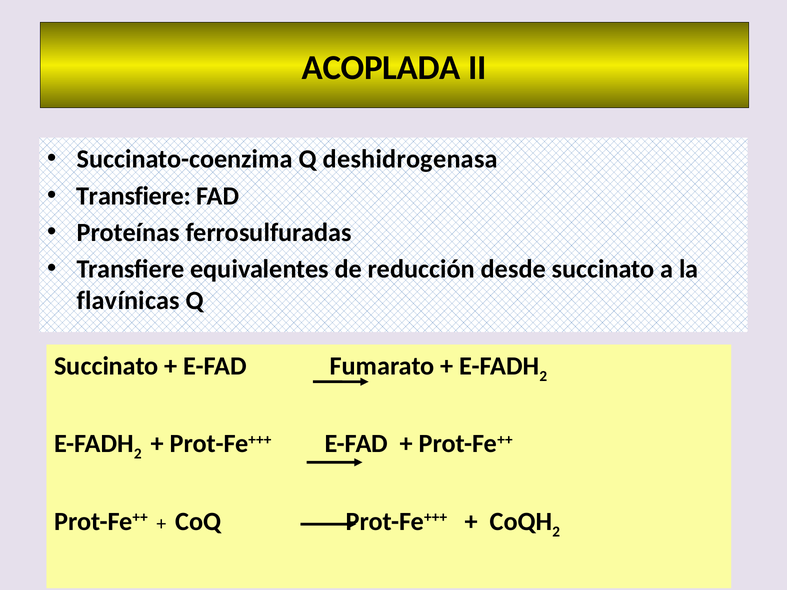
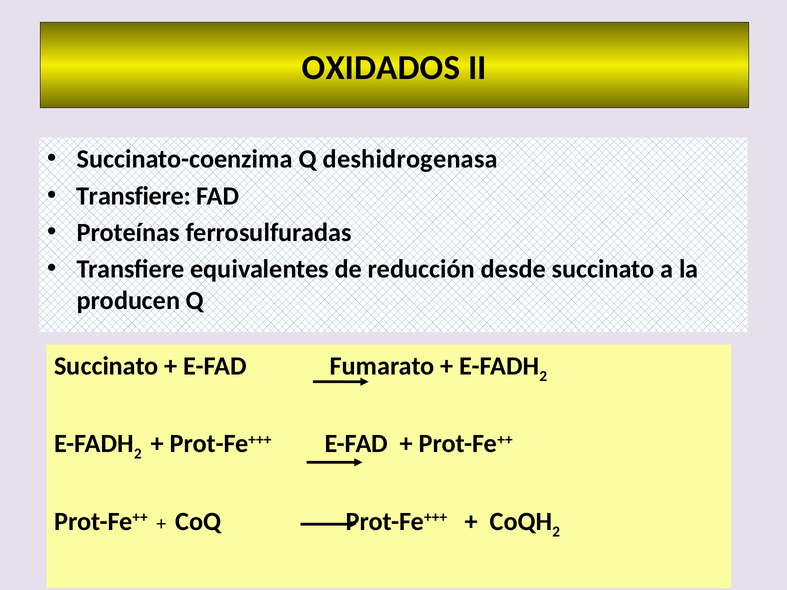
ACOPLADA: ACOPLADA -> OXIDADOS (381, 68)
flavínicas: flavínicas -> producen (128, 301)
